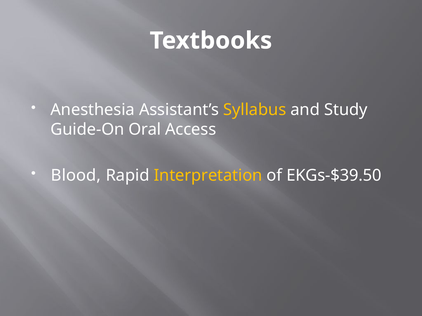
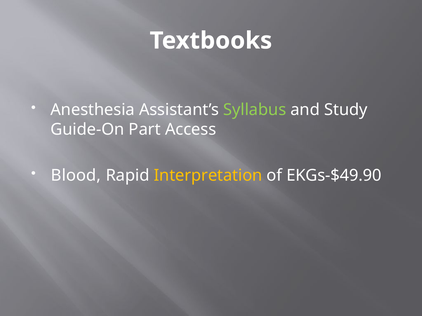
Syllabus colour: yellow -> light green (255, 110)
Oral: Oral -> Part (145, 130)
EKGs-$39.50: EKGs-$39.50 -> EKGs-$49.90 (334, 176)
